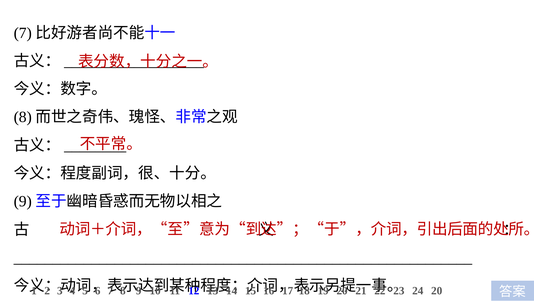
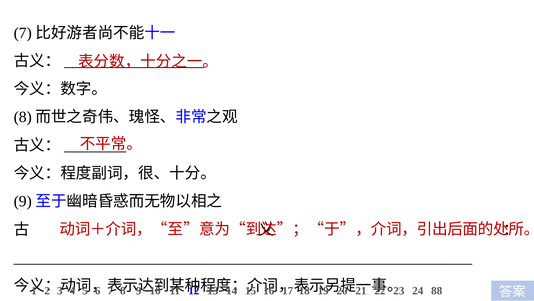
24 20: 20 -> 88 (437, 290)
